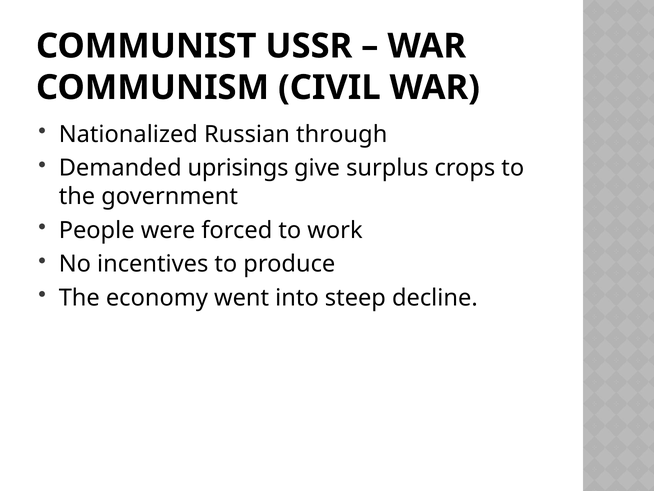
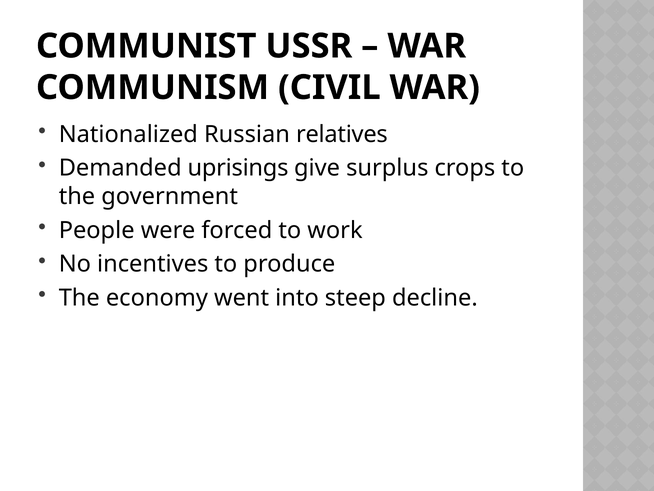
through: through -> relatives (342, 134)
